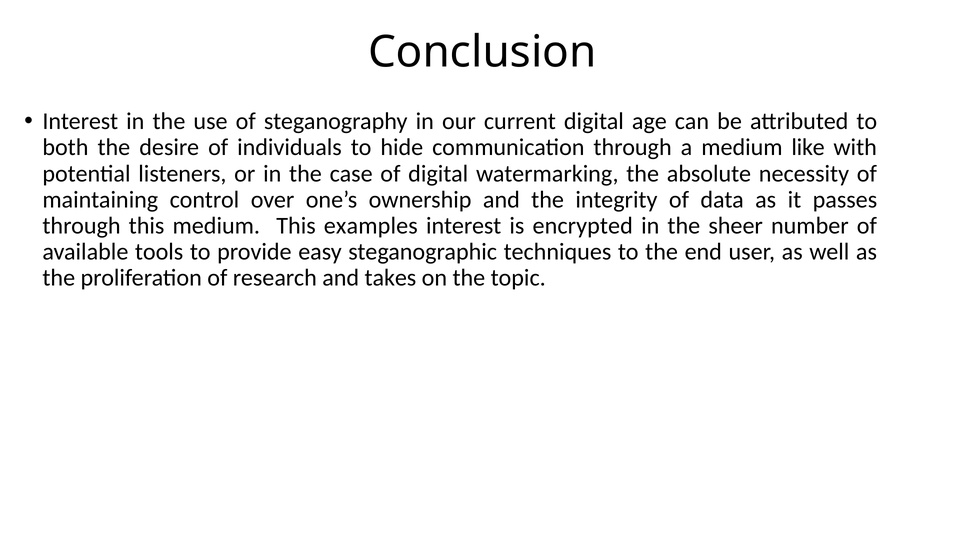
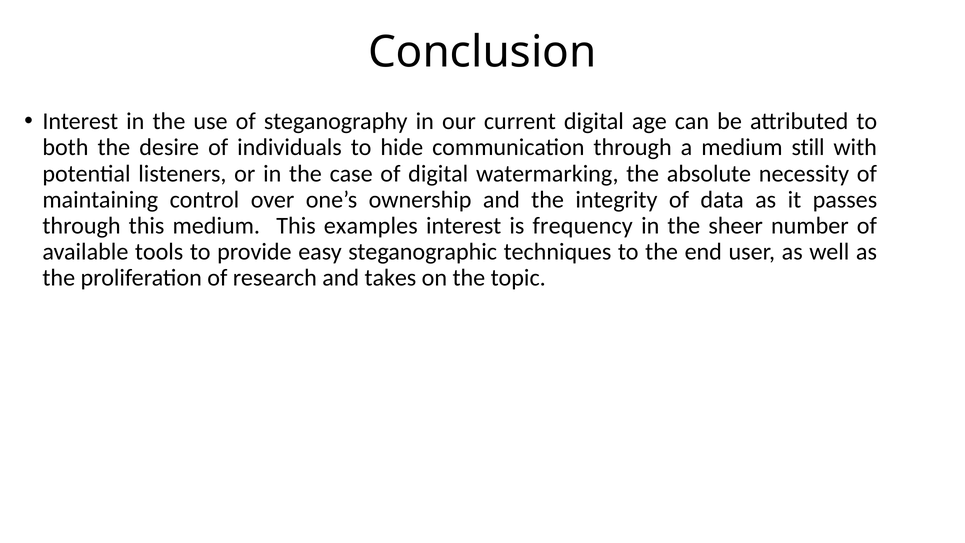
like: like -> still (808, 147)
encrypted: encrypted -> frequency (583, 226)
